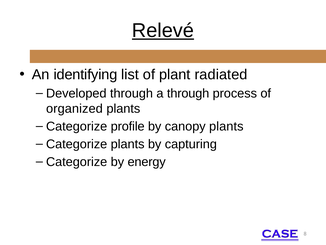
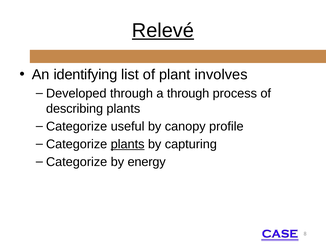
radiated: radiated -> involves (221, 74)
organized: organized -> describing (75, 108)
profile: profile -> useful (128, 126)
canopy plants: plants -> profile (226, 126)
plants underline: none -> present (128, 144)
